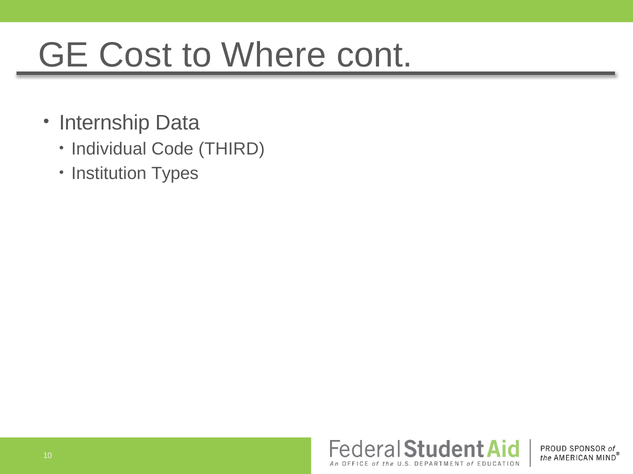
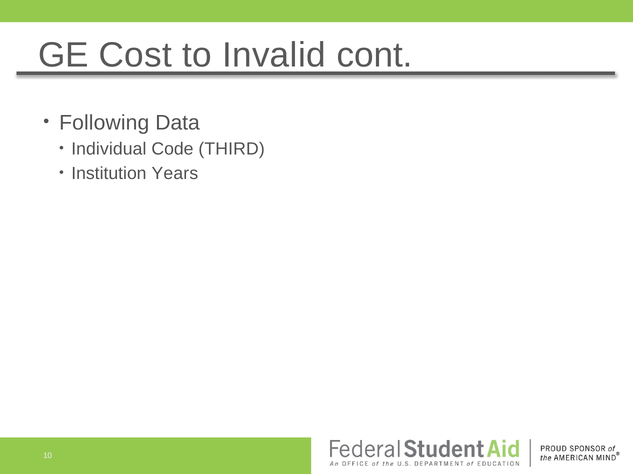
Where: Where -> Invalid (274, 55)
Internship: Internship -> Following (104, 123)
Types: Types -> Years (175, 174)
